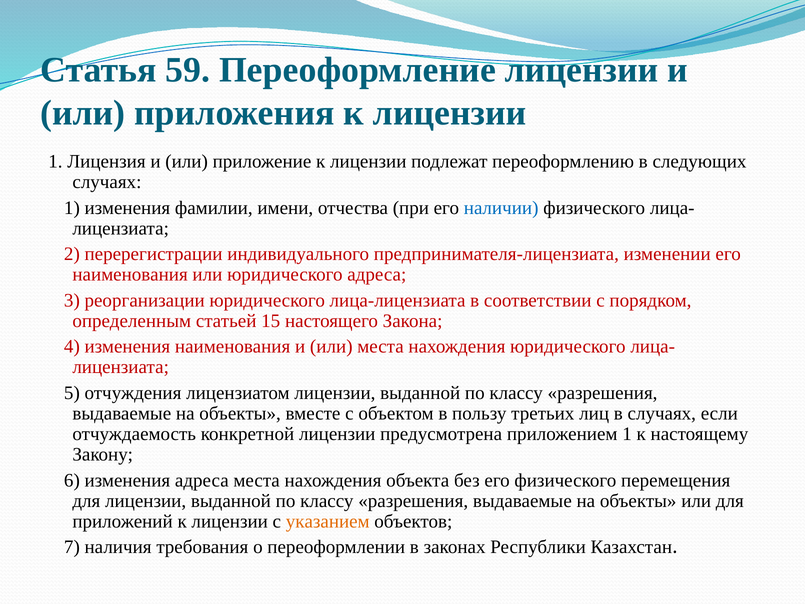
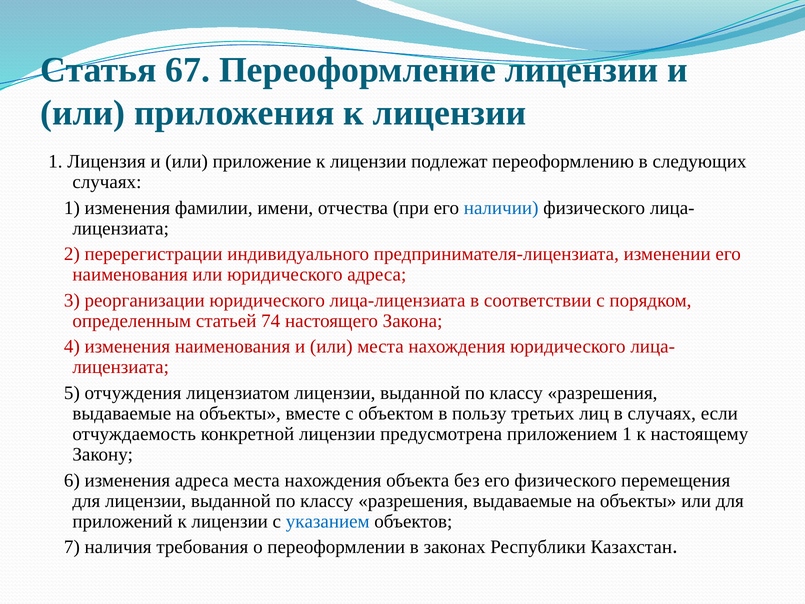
59: 59 -> 67 (188, 70)
15: 15 -> 74 (271, 321)
указанием colour: orange -> blue (328, 521)
